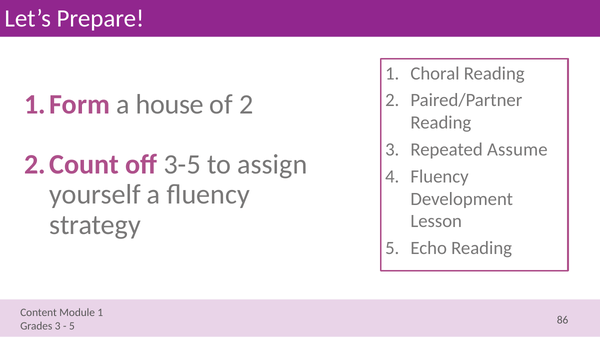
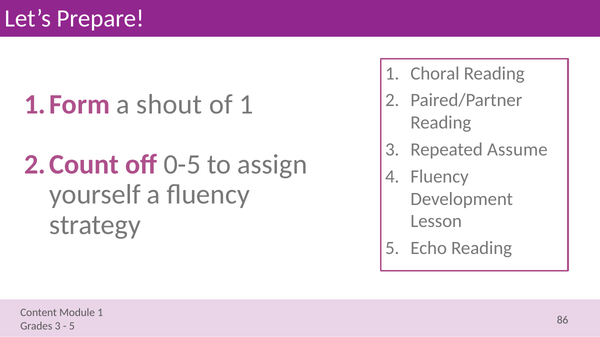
house: house -> shout (169, 105)
of 2: 2 -> 1 (246, 105)
3-5: 3-5 -> 0-5 (182, 164)
